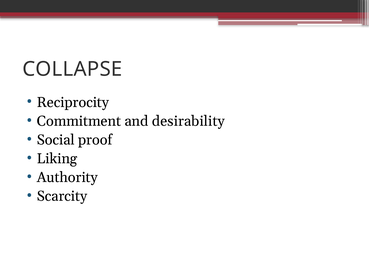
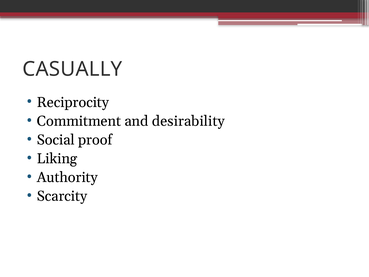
COLLAPSE: COLLAPSE -> CASUALLY (72, 69)
